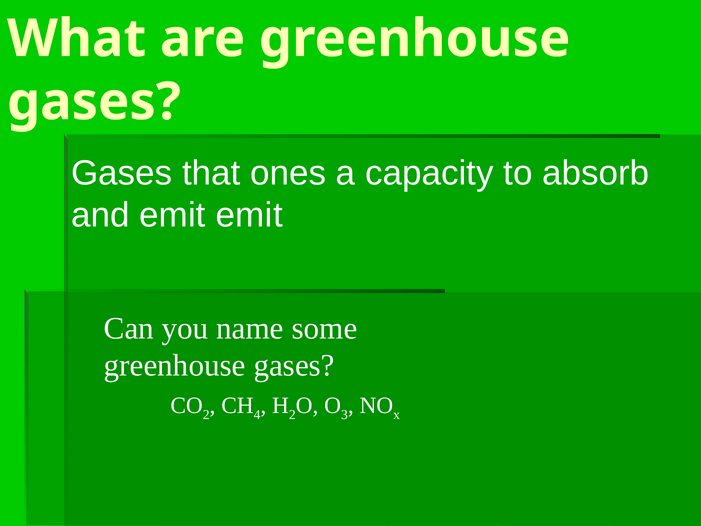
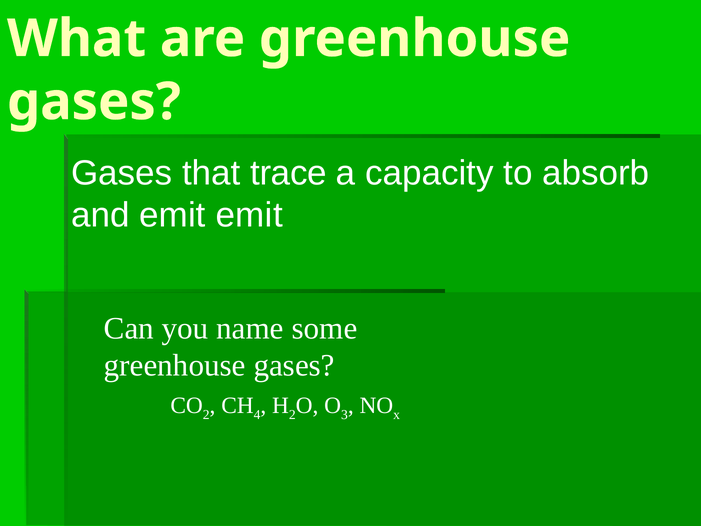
ones: ones -> trace (288, 173)
